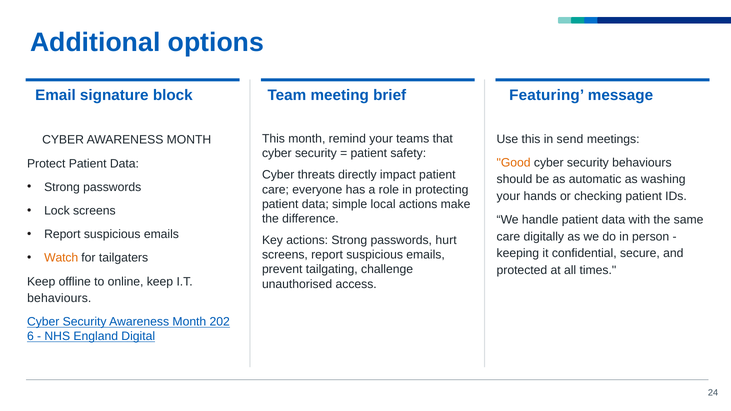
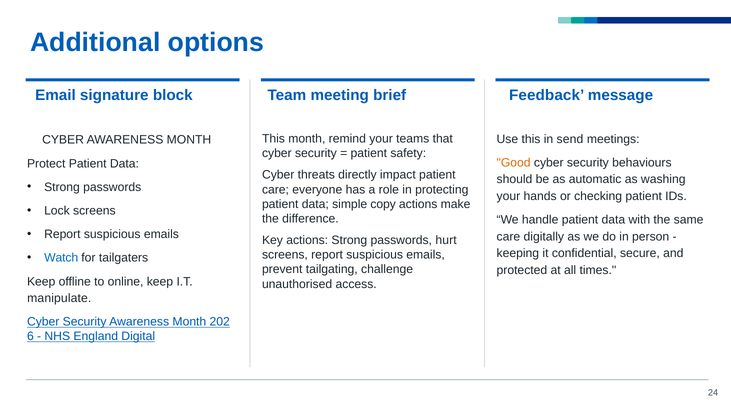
Featuring: Featuring -> Feedback (547, 95)
local: local -> copy (383, 204)
Watch colour: orange -> blue (61, 258)
behaviours: behaviours -> manipulate (59, 298)
